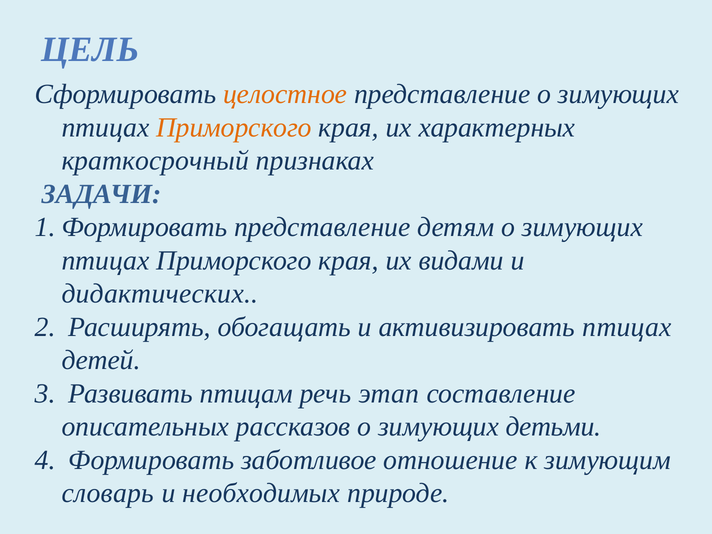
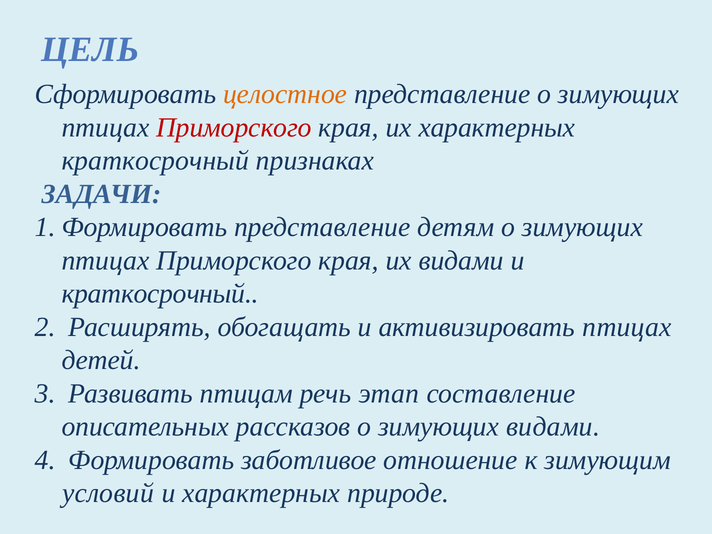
Приморского colour: orange -> red (234, 128)
дидактических: дидактических -> краткосрочный (160, 294)
зимующих детьми: детьми -> видами (553, 427)
словарь: словарь -> условий (108, 493)
и необходимых: необходимых -> характерных (261, 493)
